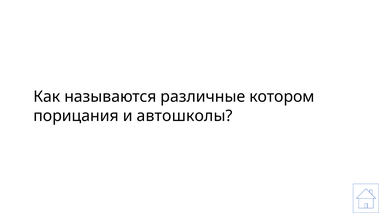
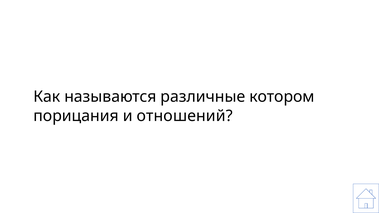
автошколы: автошколы -> отношений (185, 116)
